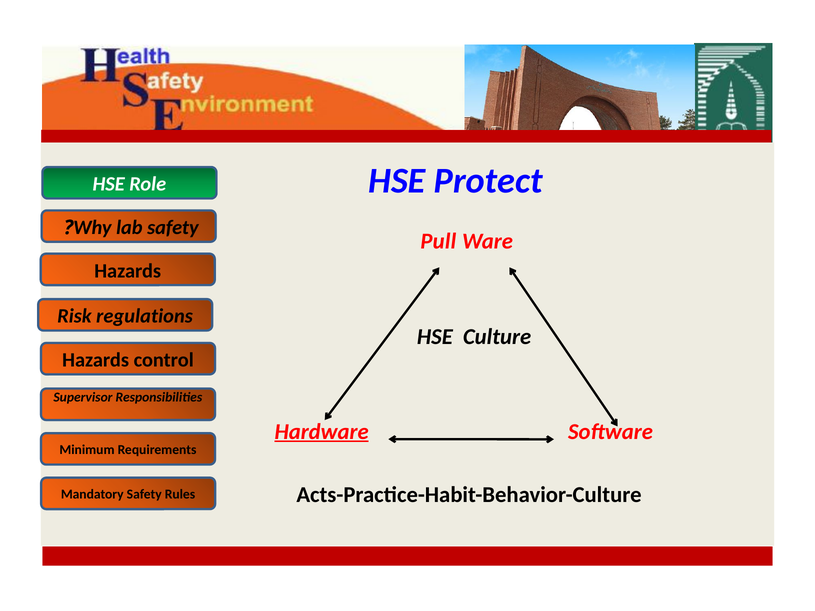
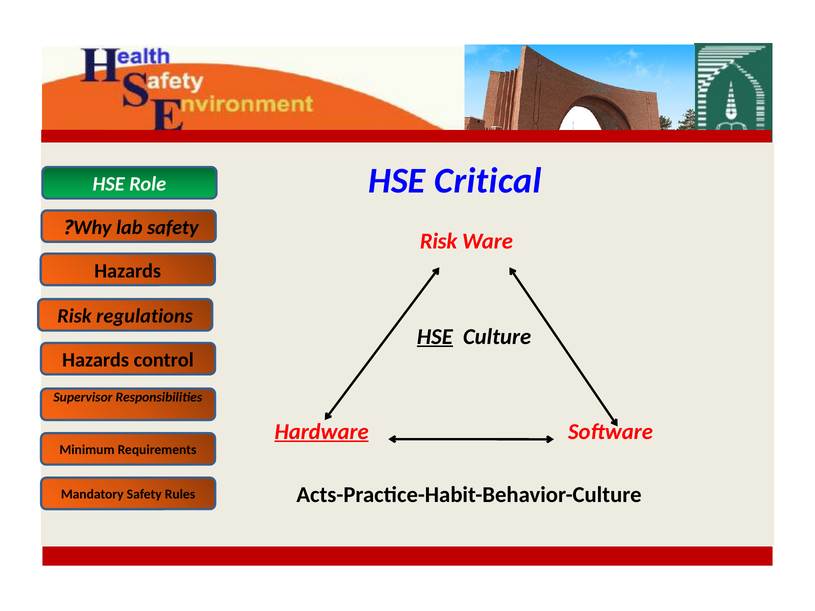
Protect: Protect -> Critical (488, 181)
Pull: Pull -> Risk (439, 242)
HSE underline: none -> present (435, 337)
